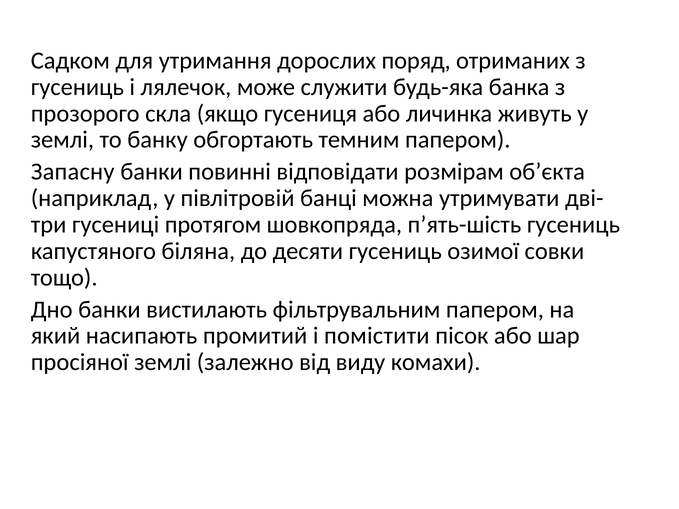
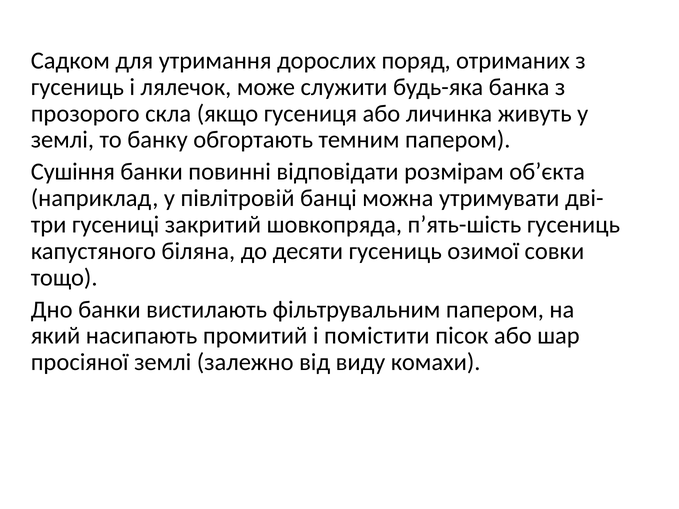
Запасну: Запасну -> Сушіння (73, 172)
протягом: протягом -> закритий (213, 225)
